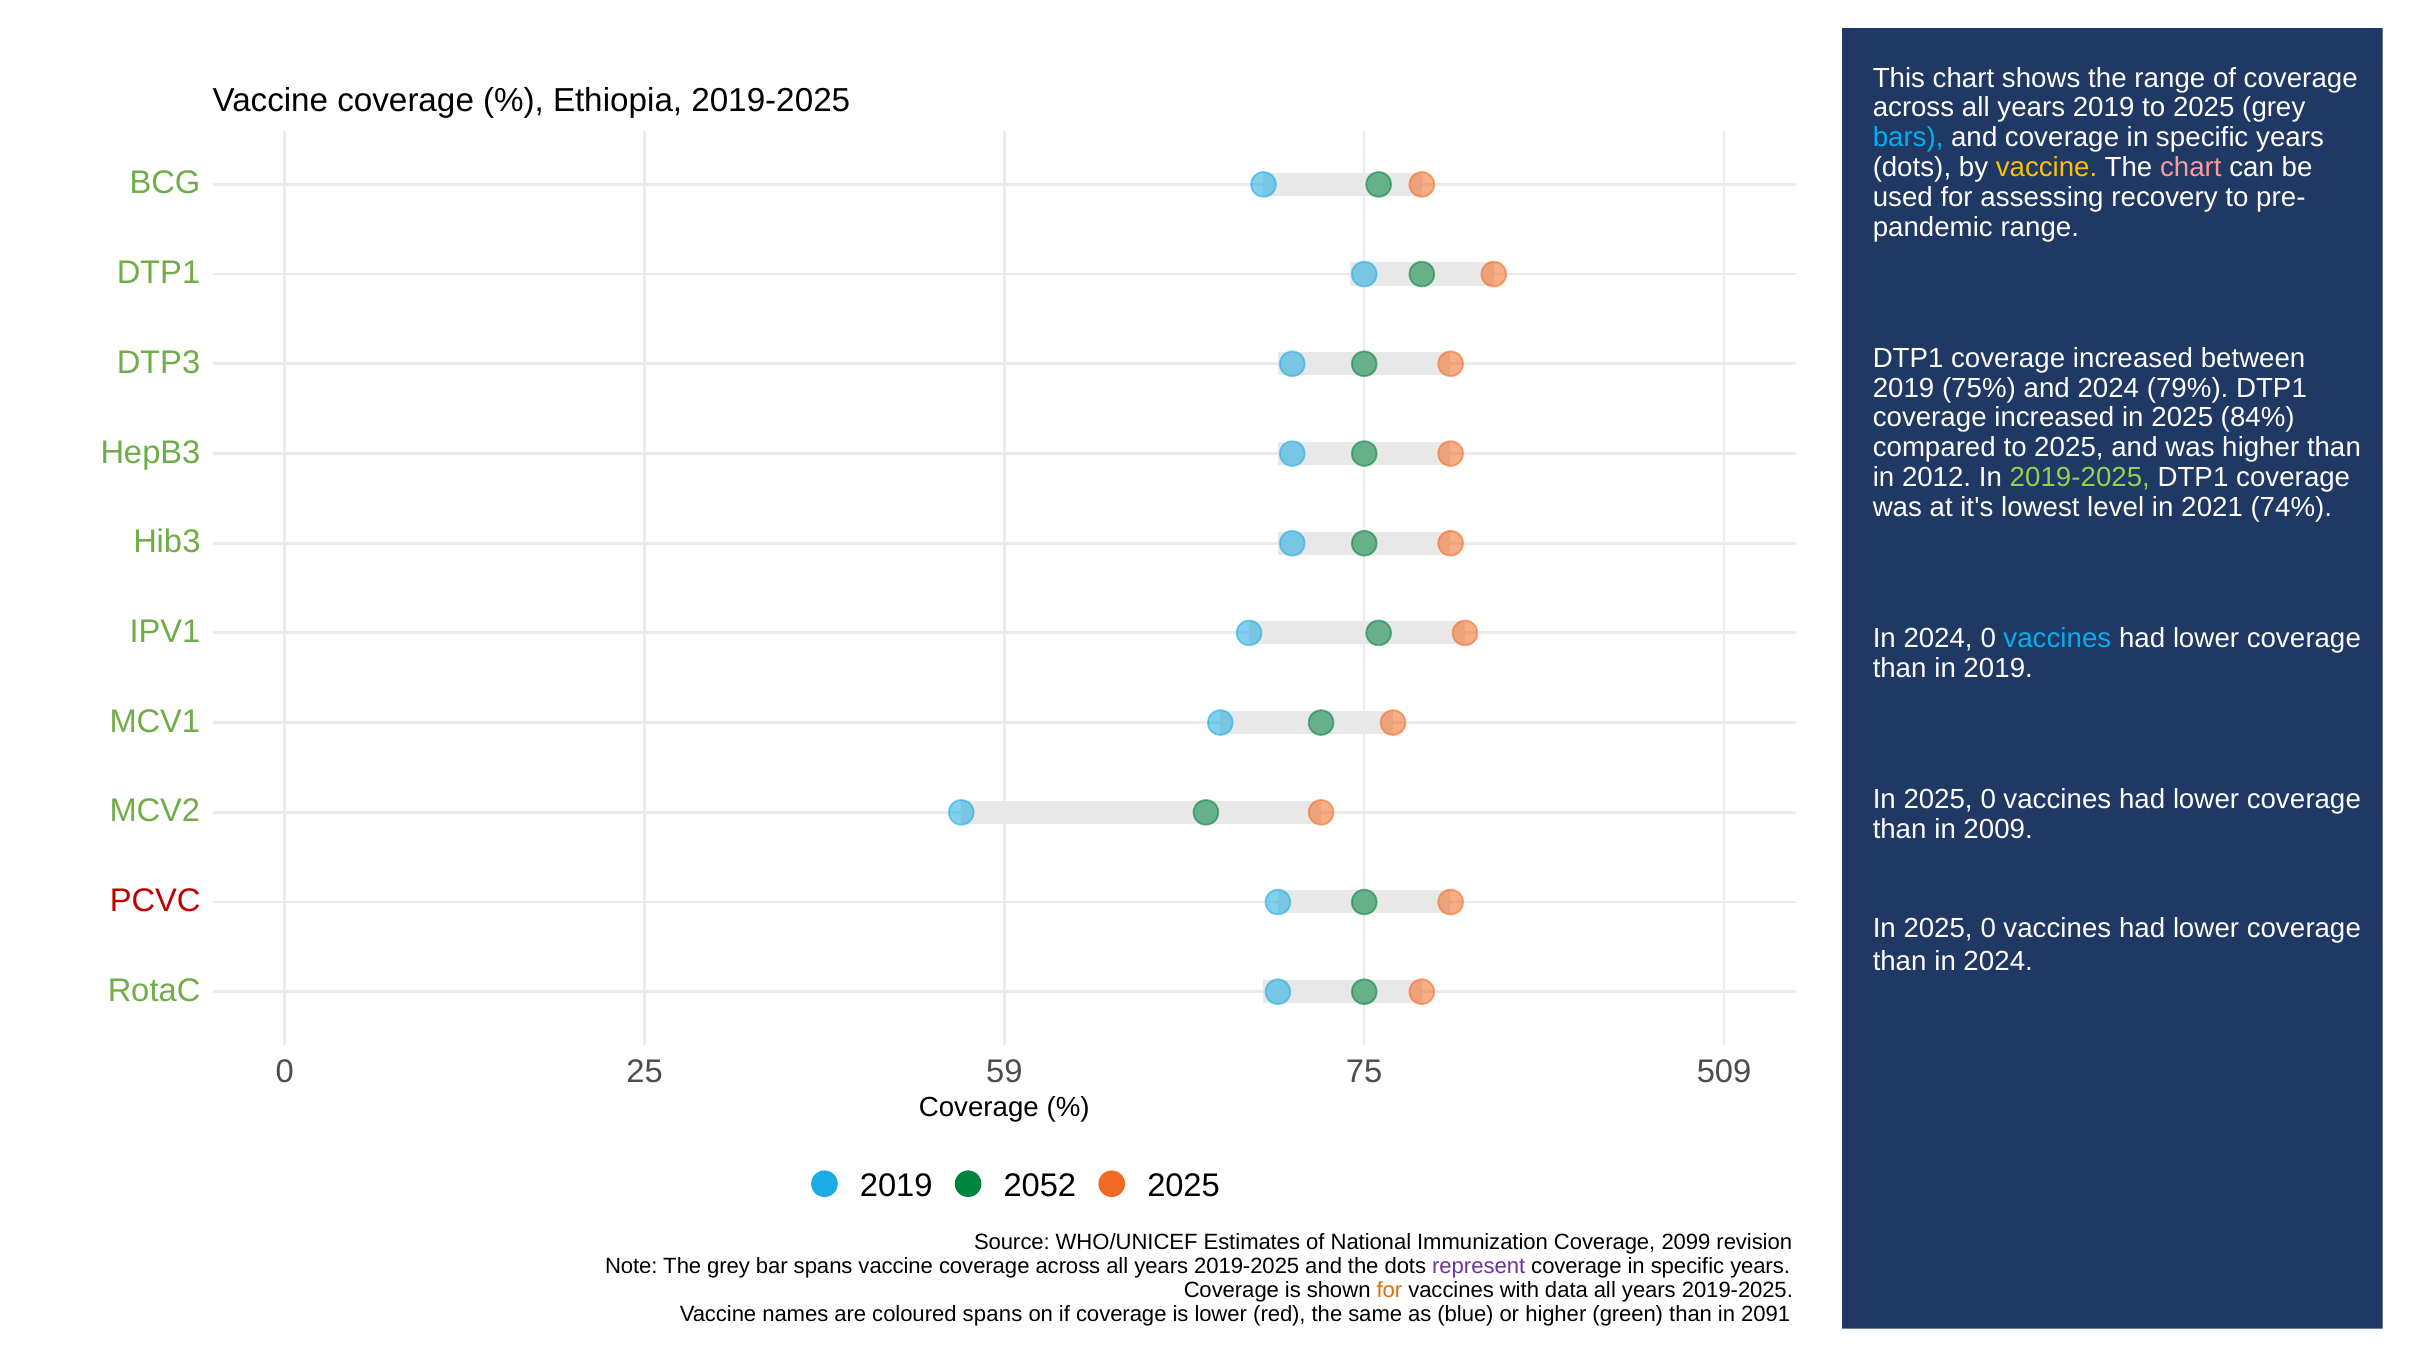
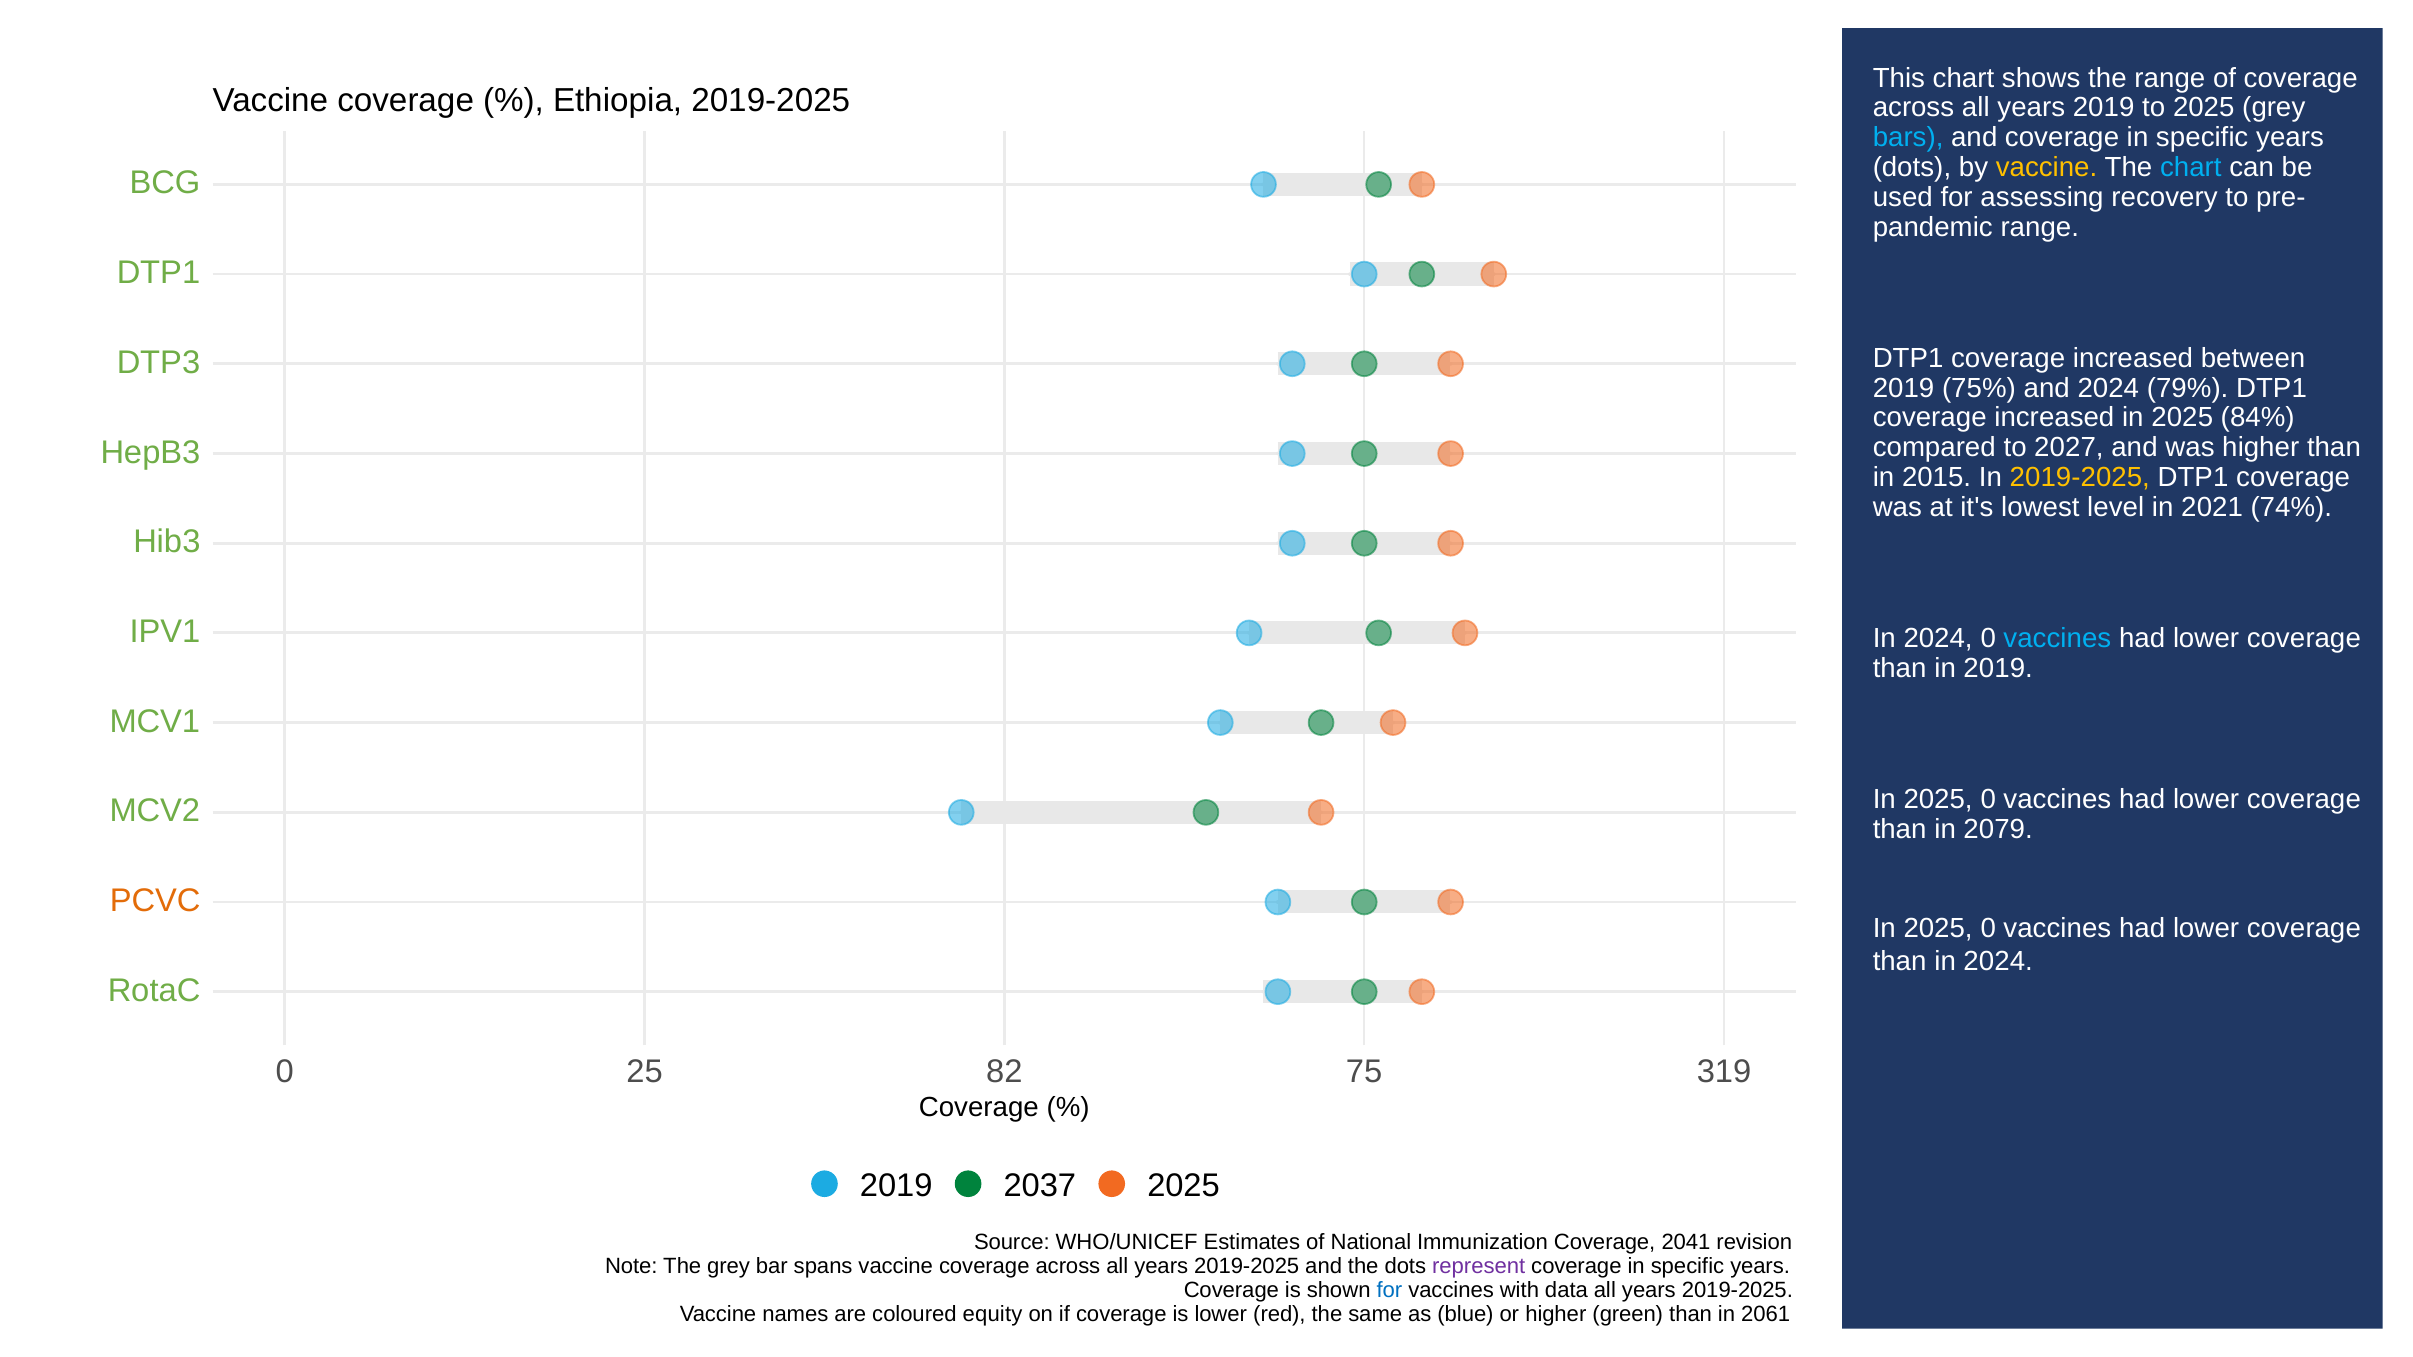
chart colour: pink -> light blue (2191, 168)
compared to 2025: 2025 -> 2027 (2069, 448)
2012: 2012 -> 2015 (1937, 478)
2019-2025 colour: light green -> yellow (2080, 478)
2009: 2009 -> 2079 (1998, 829)
PCVC colour: red -> orange (155, 901)
59: 59 -> 82 (1004, 1072)
509: 509 -> 319 (1724, 1072)
2052: 2052 -> 2037 (1040, 1186)
2099: 2099 -> 2041 (1686, 1243)
for colour: orange -> blue (1389, 1290)
coloured spans: spans -> equity (992, 1314)
2091: 2091 -> 2061 (1766, 1314)
